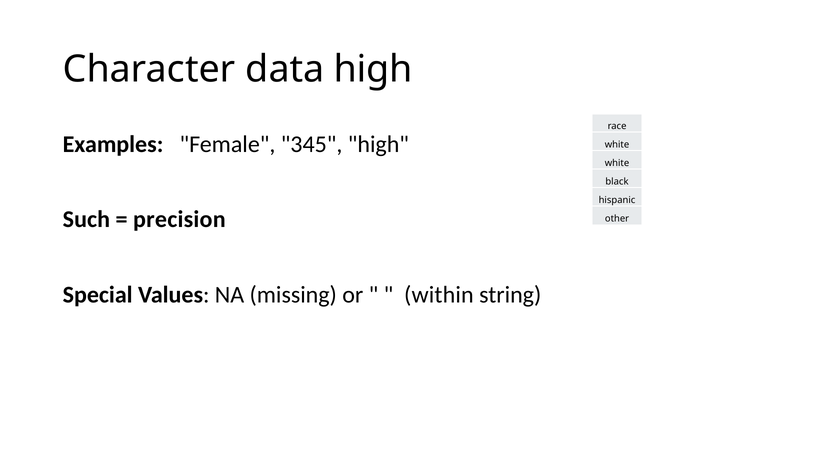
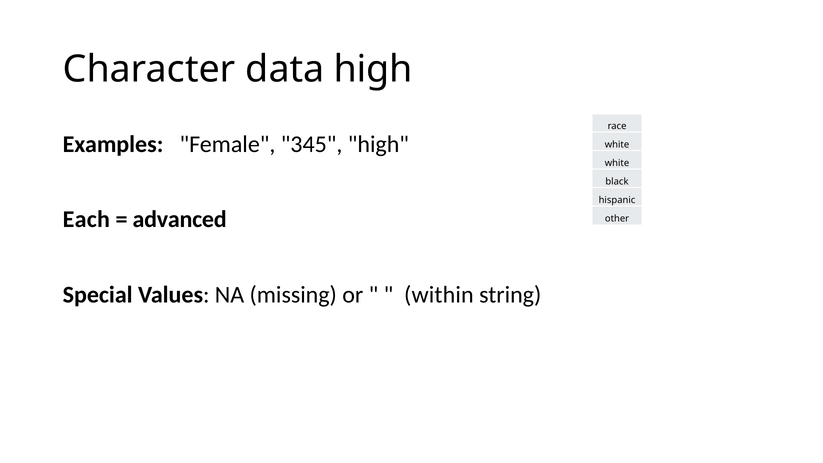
Such: Such -> Each (86, 220)
precision: precision -> advanced (180, 220)
